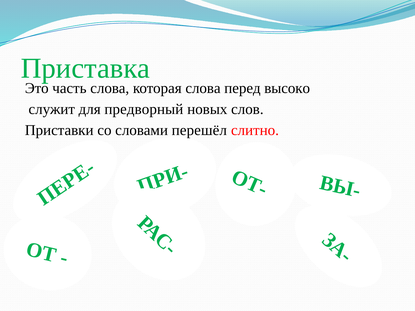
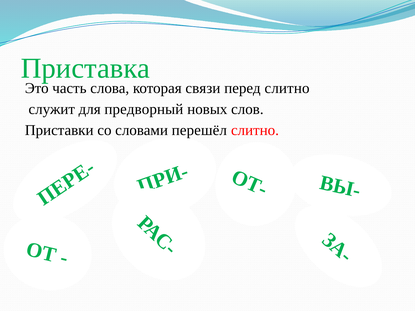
которая слова: слова -> связи (203, 88)
перед высоко: высоко -> слитно (287, 88)
